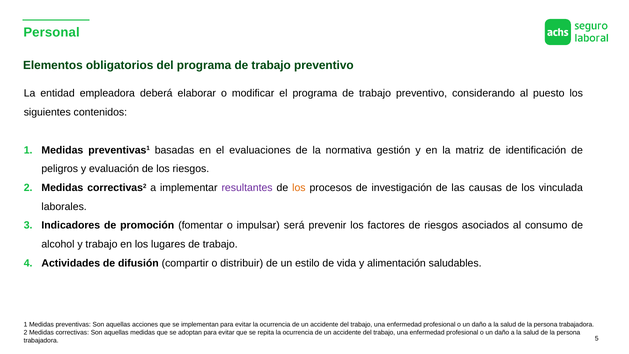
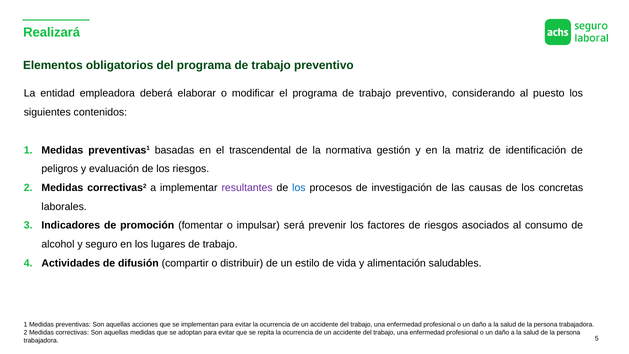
Personal: Personal -> Realizará (52, 33)
evaluaciones: evaluaciones -> trascendental (260, 150)
los colour: orange -> blue (299, 188)
vinculada: vinculada -> concretas (561, 188)
y trabajo: trabajo -> seguro (101, 244)
